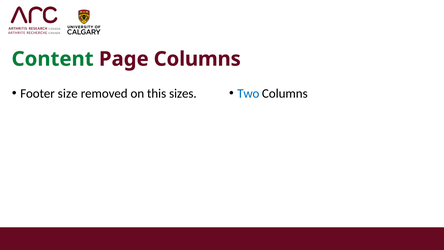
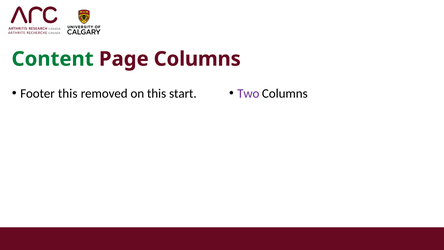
Footer size: size -> this (68, 93)
sizes: sizes -> start (183, 93)
Two colour: blue -> purple (248, 93)
